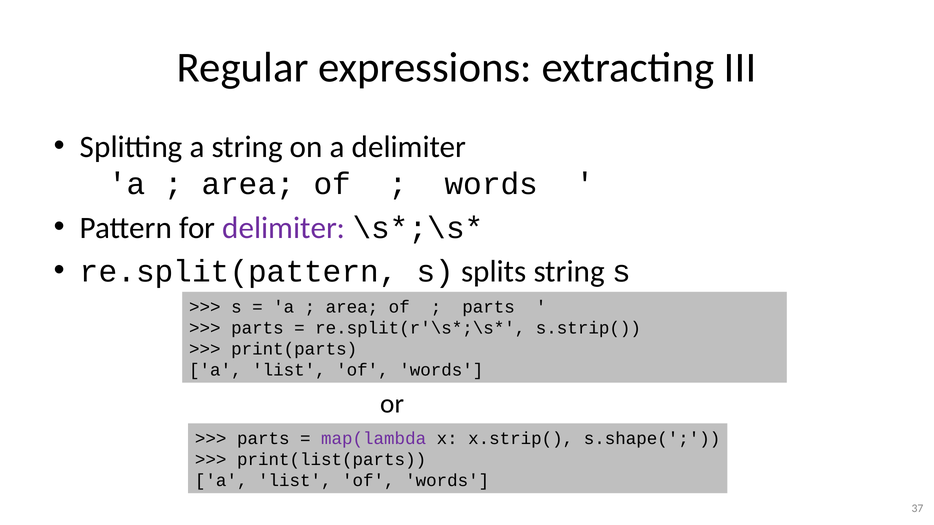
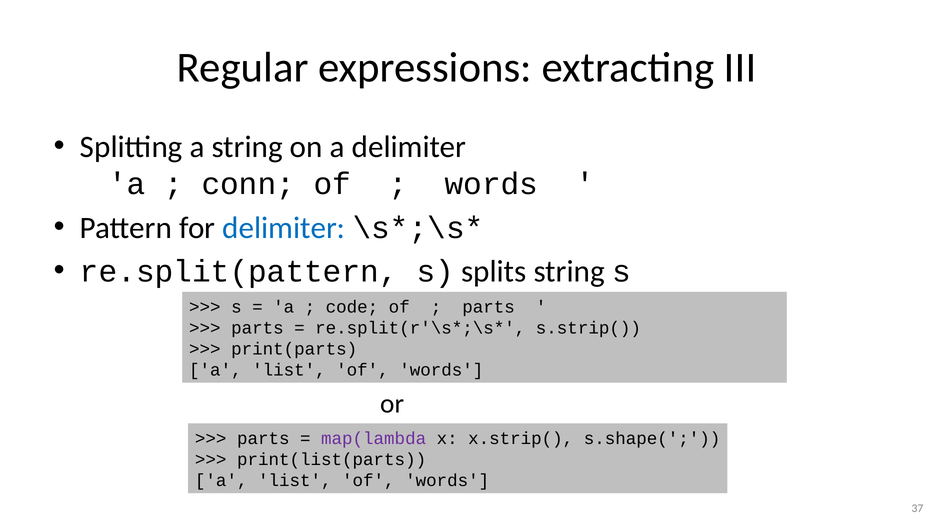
area: area -> conn (248, 184)
delimiter colour: purple -> blue (284, 228)
area: area -> code (352, 307)
